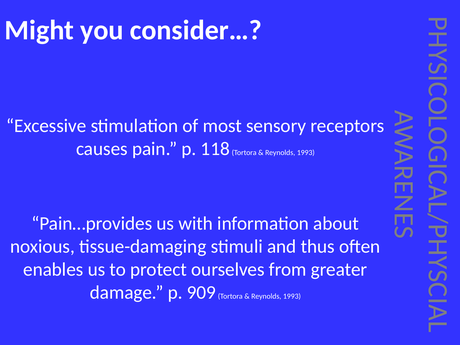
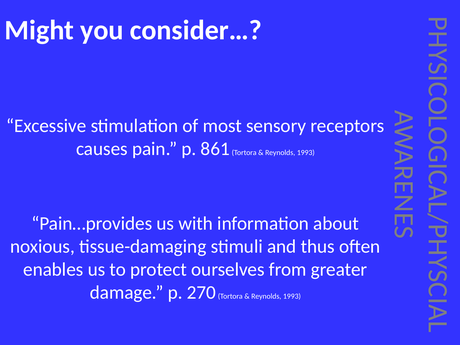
118: 118 -> 861 (215, 149)
909: 909 -> 270 (201, 293)
